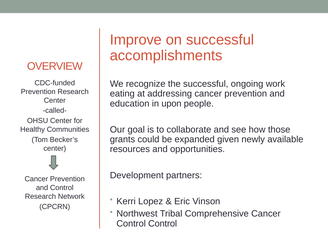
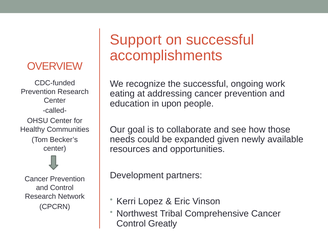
Improve: Improve -> Support (136, 40)
grants: grants -> needs (122, 139)
Control Control: Control -> Greatly (163, 224)
